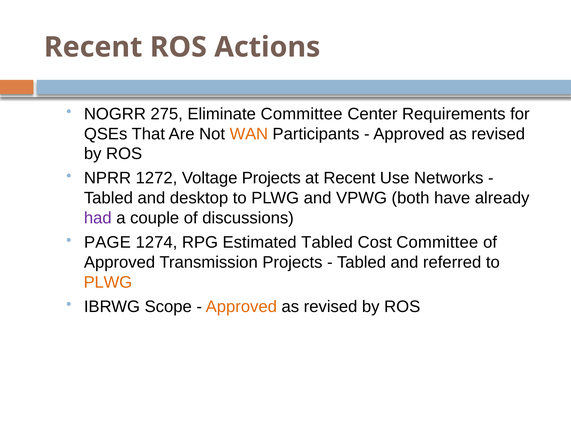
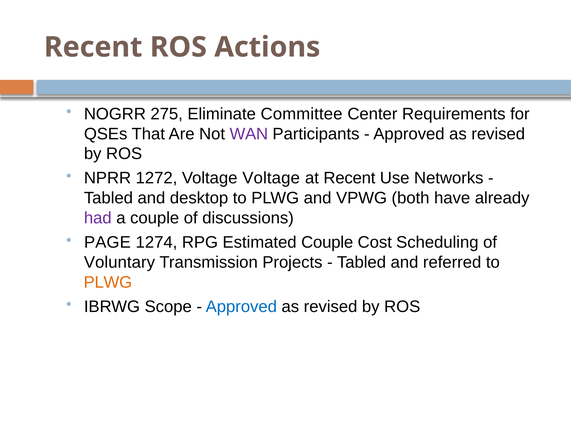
WAN colour: orange -> purple (249, 134)
Voltage Projects: Projects -> Voltage (271, 178)
Estimated Tabled: Tabled -> Couple (327, 243)
Cost Committee: Committee -> Scheduling (437, 243)
Approved: Approved -> Voluntary (119, 263)
Approved colour: orange -> blue (241, 307)
